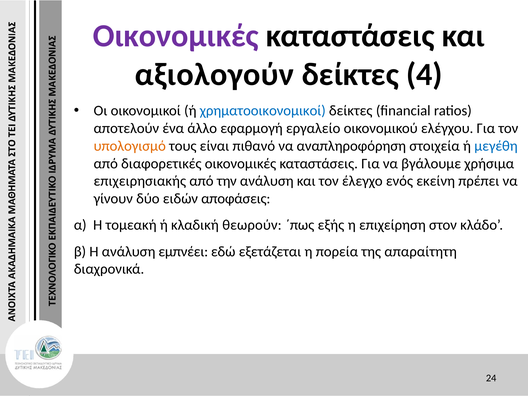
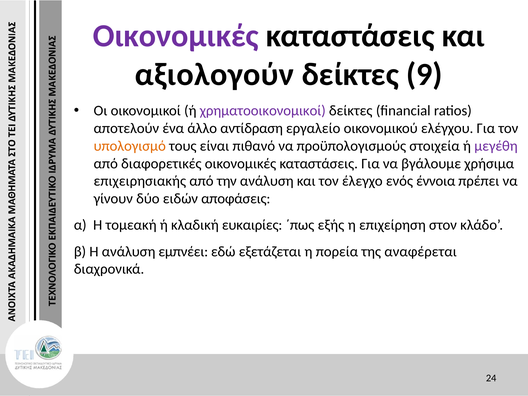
4: 4 -> 9 (424, 74)
χρηματοοικονομικοί colour: blue -> purple (263, 111)
εφαρμογή: εφαρμογή -> αντίδραση (252, 128)
αναπληροφόρηση: αναπληροφόρηση -> προϋπολογισμούς (351, 146)
μεγέθη colour: blue -> purple (496, 146)
εκείνη: εκείνη -> έννοια (436, 181)
θεωρούν: θεωρούν -> ευκαιρίες (252, 225)
απαραίτητη: απαραίτητη -> αναφέρεται (421, 252)
